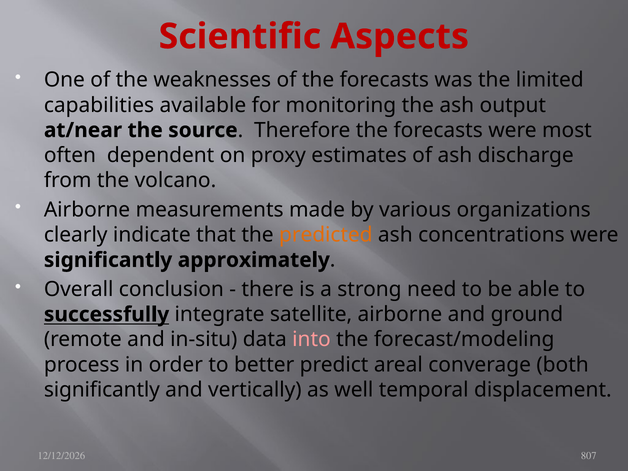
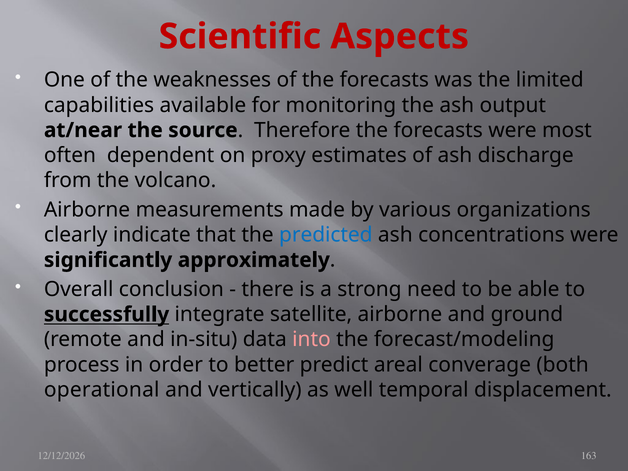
predicted colour: orange -> blue (326, 235)
significantly: significantly -> operational (102, 390)
807: 807 -> 163 (589, 456)
